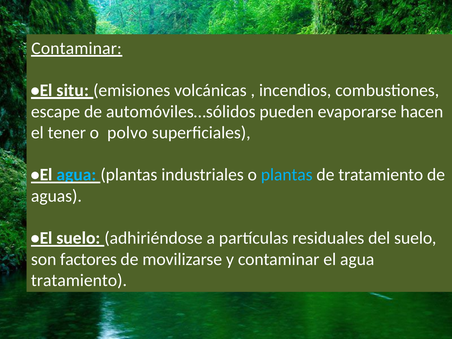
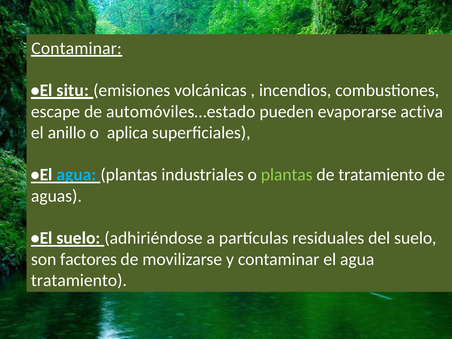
automóviles…sólidos: automóviles…sólidos -> automóviles…estado (181, 112)
hacen: hacen -> activa (422, 112)
tener: tener -> anillo (67, 133)
polvo: polvo -> aplica (127, 133)
plantas colour: light blue -> light green (287, 175)
